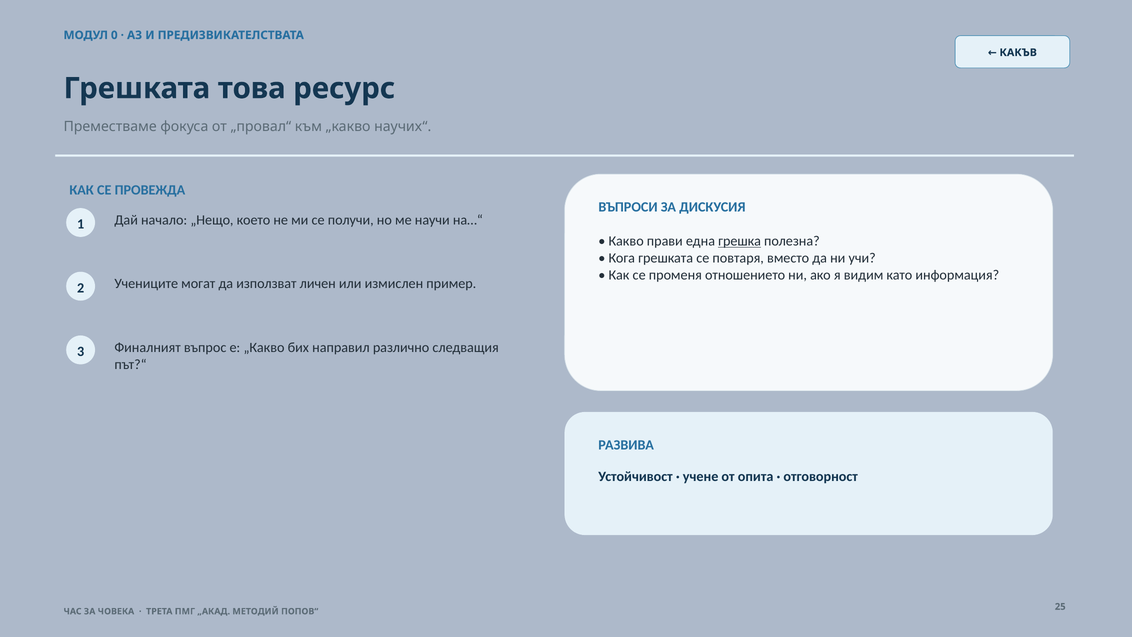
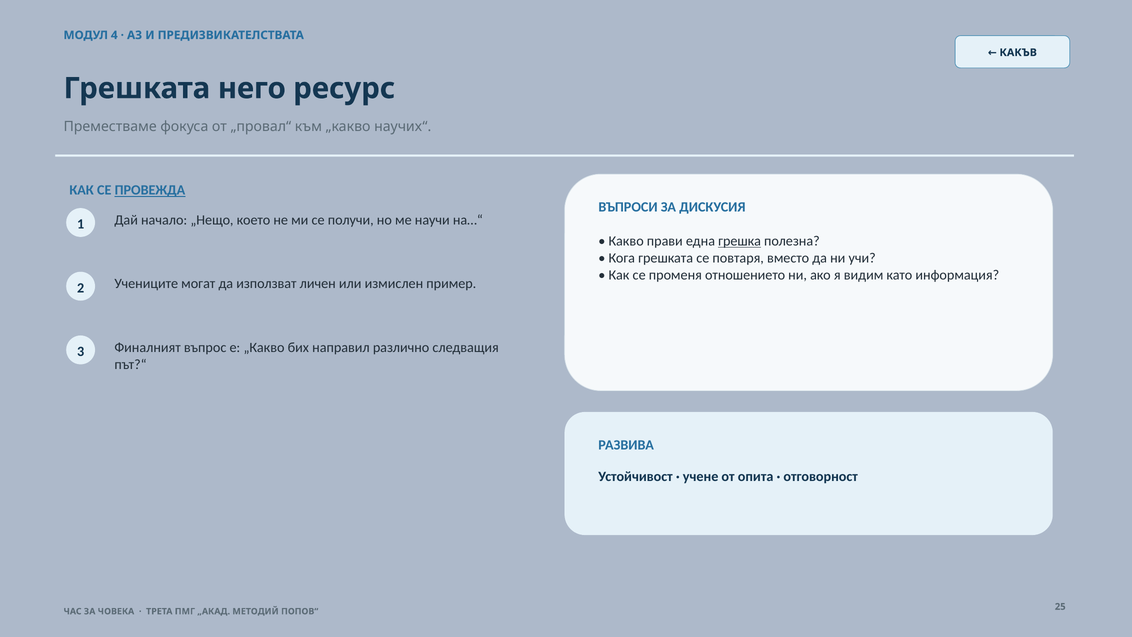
0: 0 -> 4 (114, 35)
това: това -> него (252, 88)
ПРОВЕЖДА underline: none -> present (150, 190)
